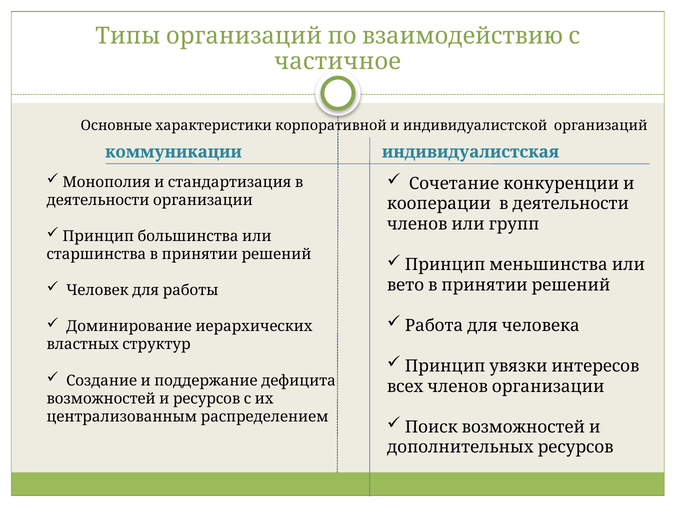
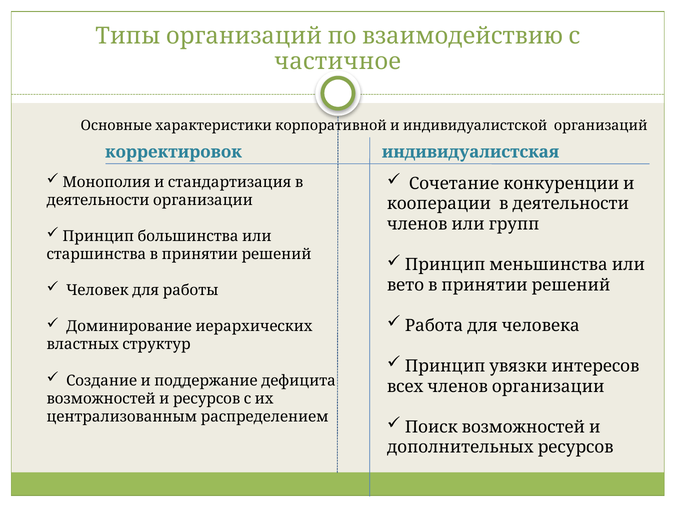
коммуникации: коммуникации -> корректировок (173, 152)
